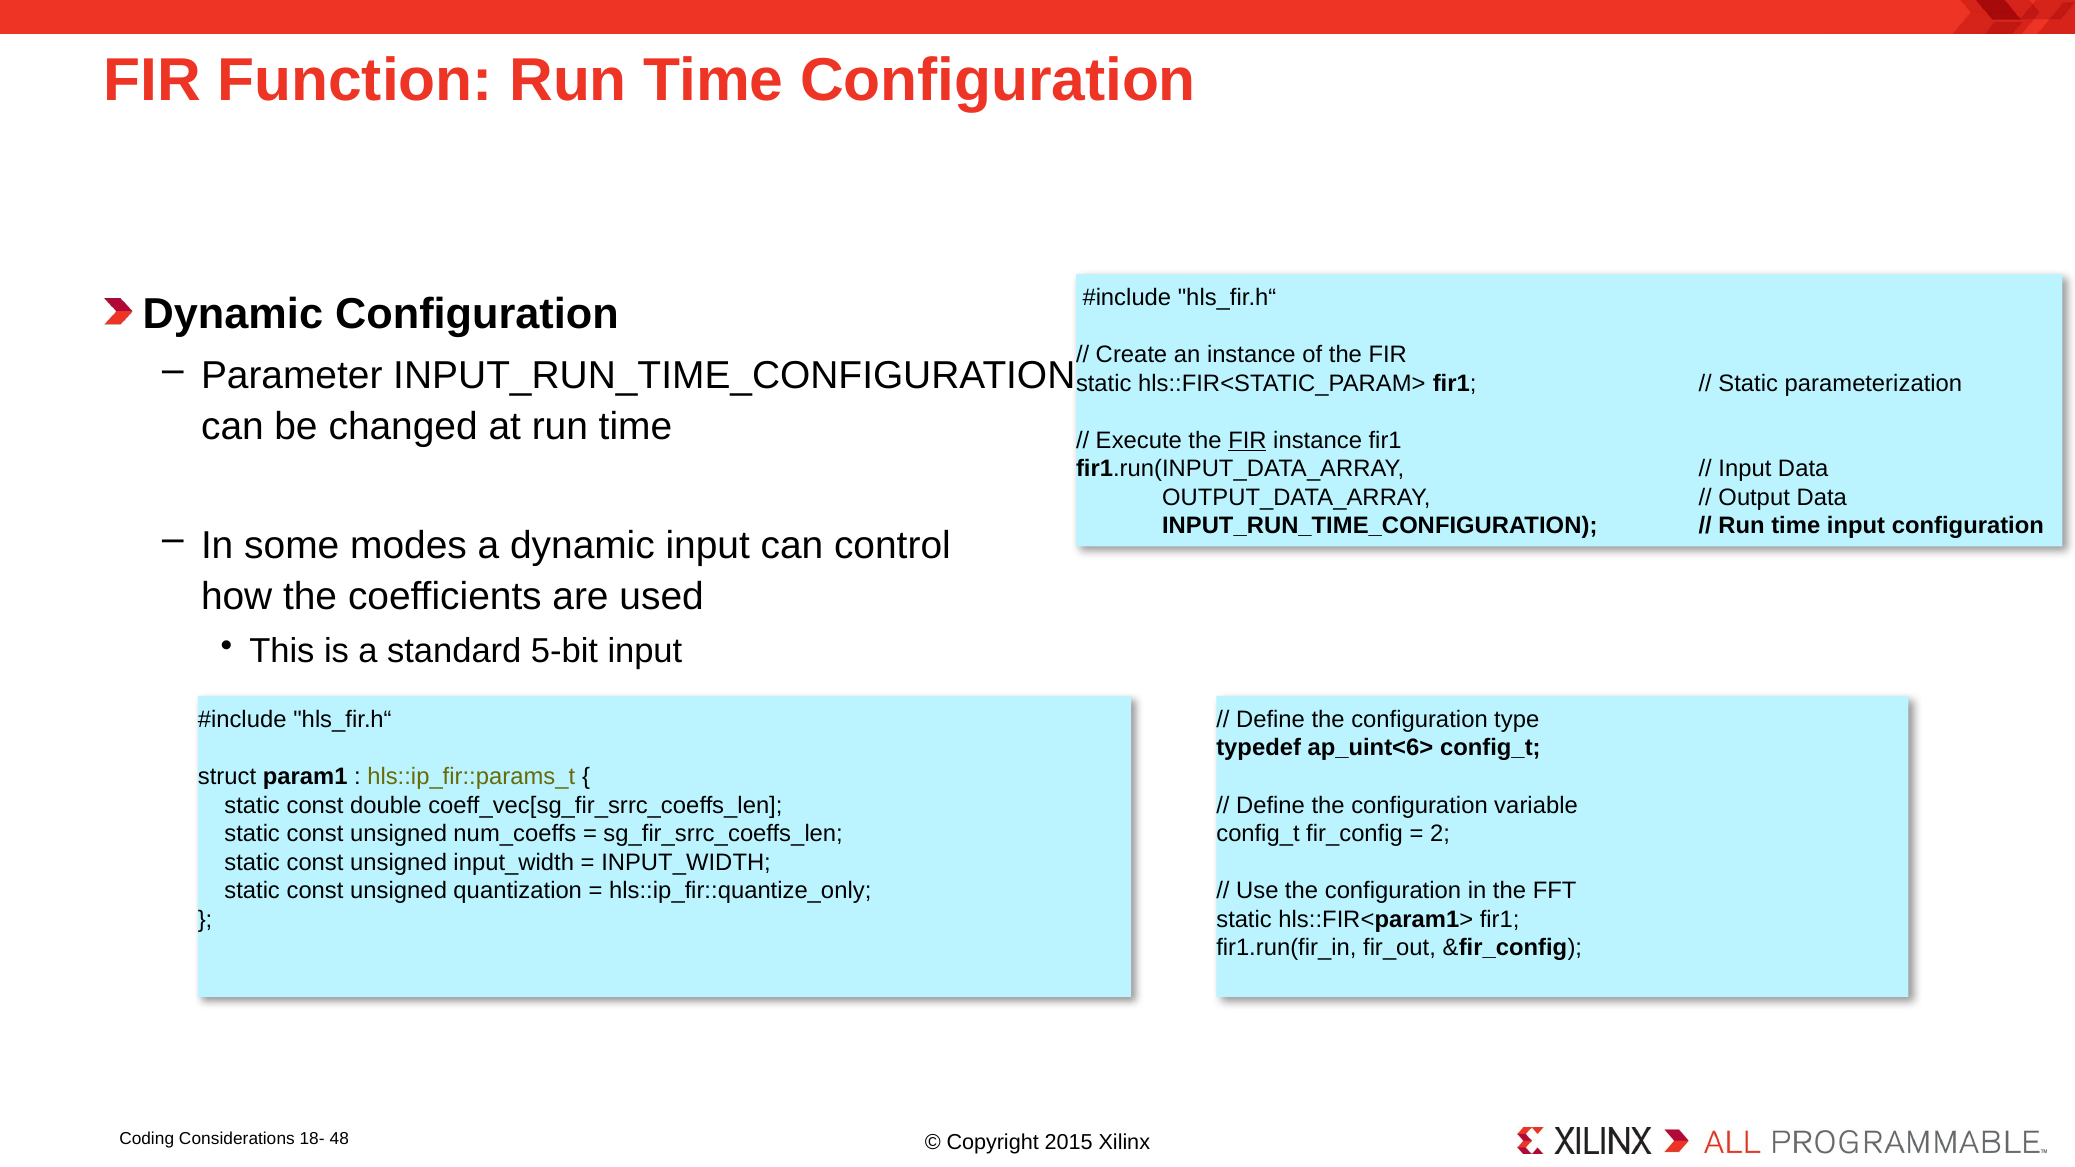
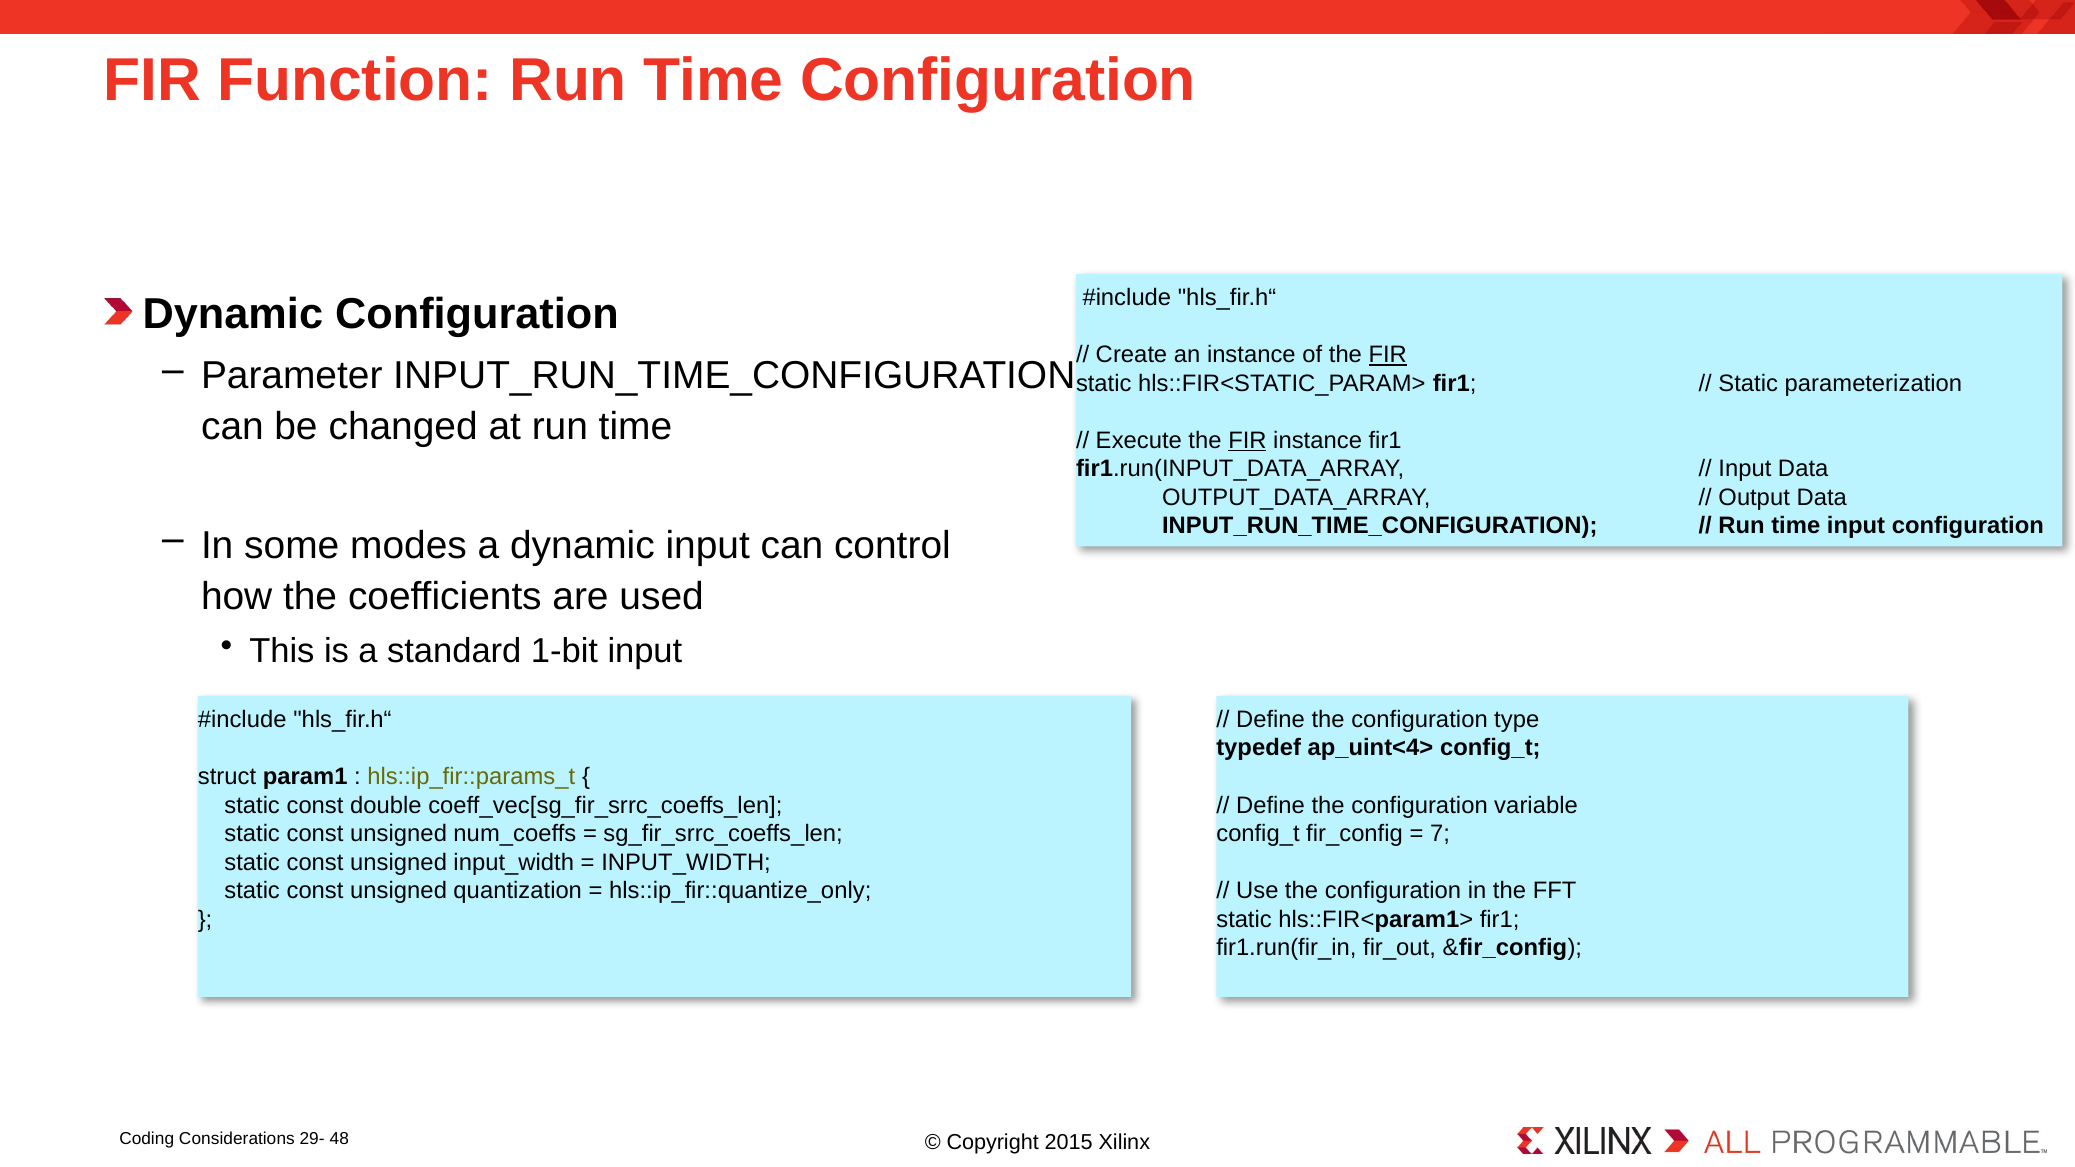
FIR underline: none -> present (1388, 355)
5-bit: 5-bit -> 1-bit (564, 652)
ap_uint<6>: ap_uint<6> -> ap_uint<4> (1370, 748)
2: 2 -> 7 (1440, 834)
18-: 18- -> 29- (312, 1139)
